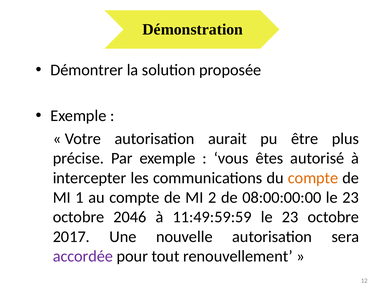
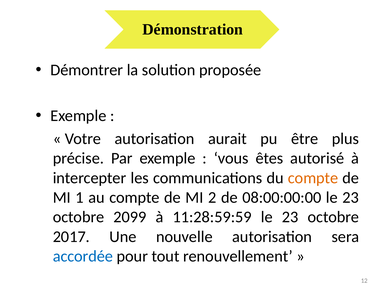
2046: 2046 -> 2099 (130, 217)
11:49:59:59: 11:49:59:59 -> 11:28:59:59 (212, 217)
accordée colour: purple -> blue (83, 256)
